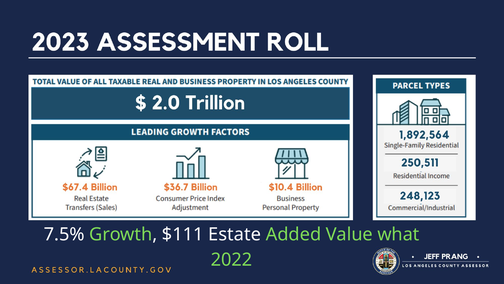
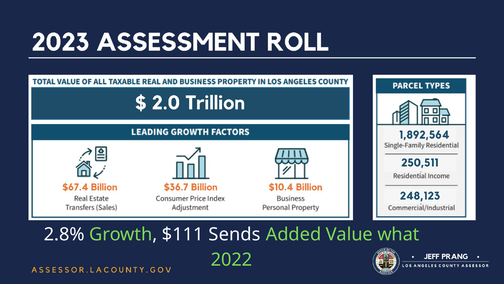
7.5%: 7.5% -> 2.8% (64, 234)
Estate: Estate -> Sends (235, 234)
